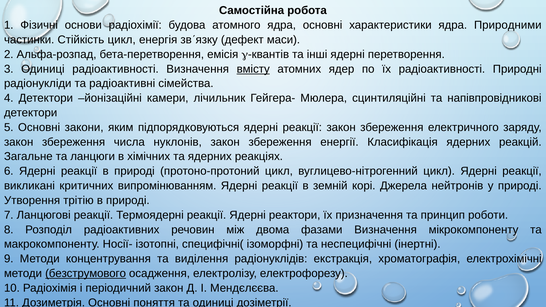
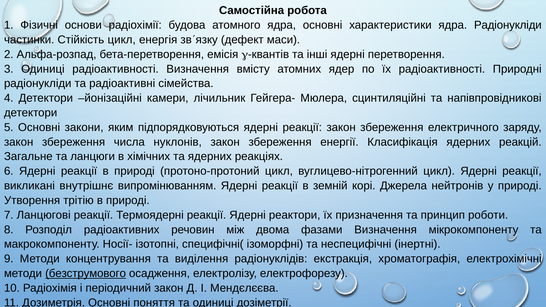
ядра Природними: Природними -> Радіонукліди (508, 25)
вмісту underline: present -> none (253, 69)
критичних: критичних -> внутрішнє (86, 186)
